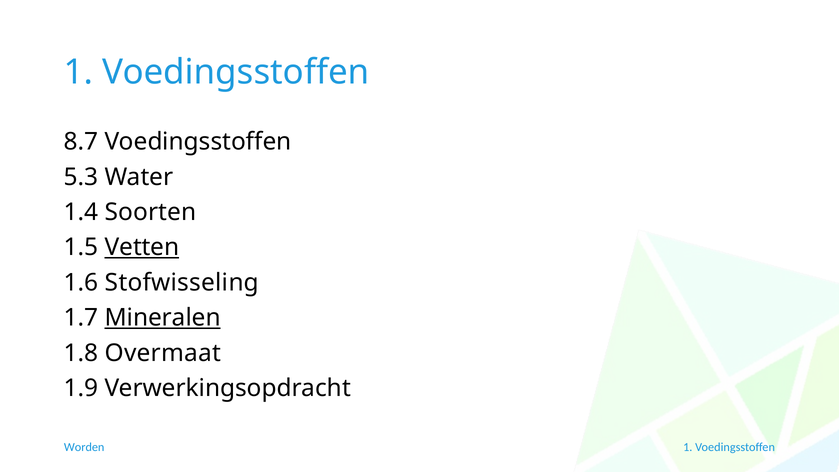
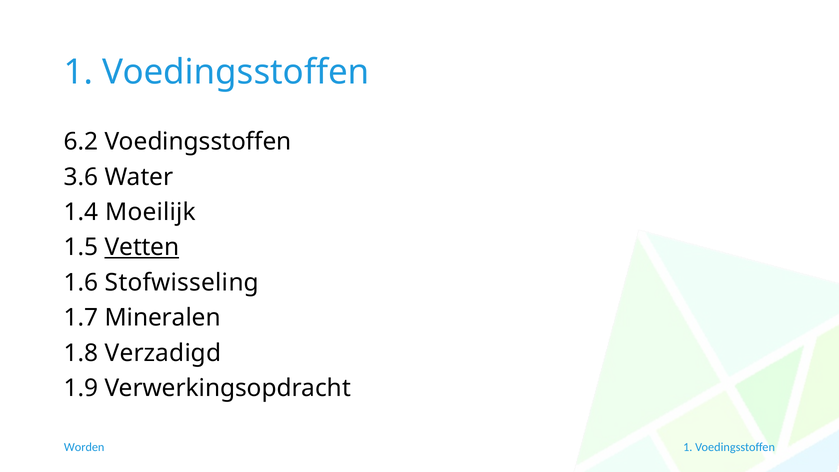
8.7: 8.7 -> 6.2 (81, 142)
5.3: 5.3 -> 3.6 (81, 177)
Soorten: Soorten -> Moeilijk (151, 212)
Mineralen underline: present -> none (163, 318)
Overmaat: Overmaat -> Verzadigd (163, 353)
